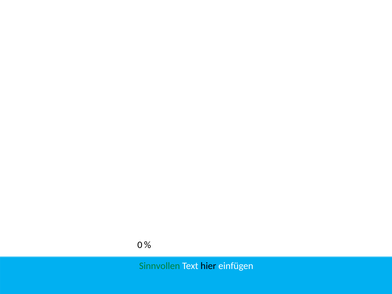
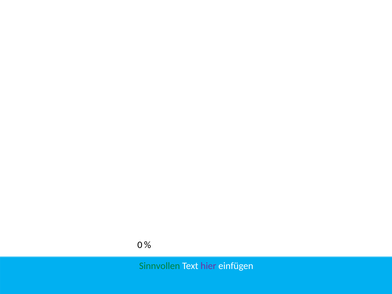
hier colour: black -> purple (208, 266)
